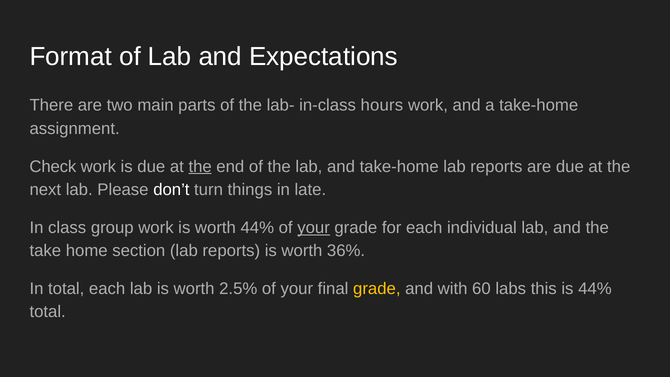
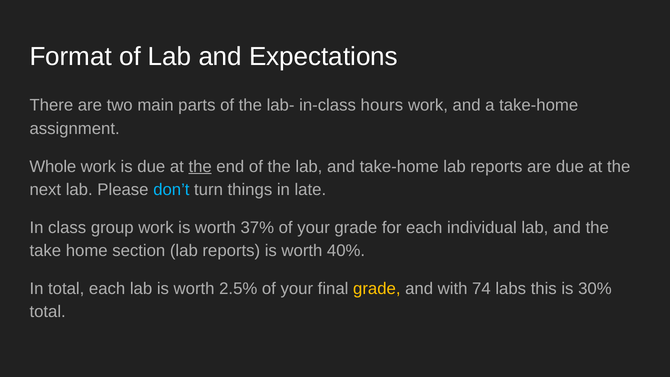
Check: Check -> Whole (53, 166)
don’t colour: white -> light blue (171, 190)
worth 44%: 44% -> 37% (257, 228)
your underline: present -> none (314, 228)
36%: 36% -> 40% (346, 251)
60: 60 -> 74 (481, 289)
is 44%: 44% -> 30% (595, 289)
